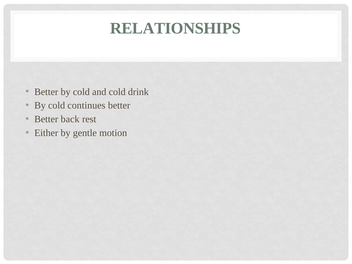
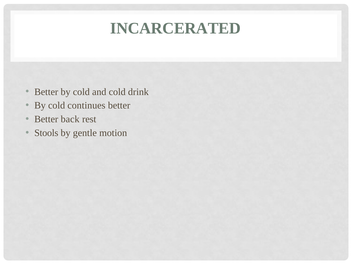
RELATIONSHIPS: RELATIONSHIPS -> INCARCERATED (175, 28)
Either: Either -> Stools (46, 133)
